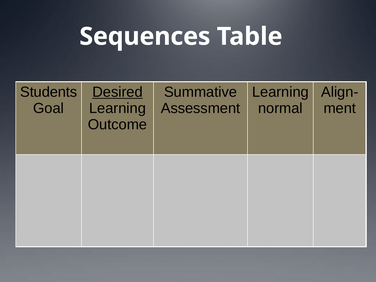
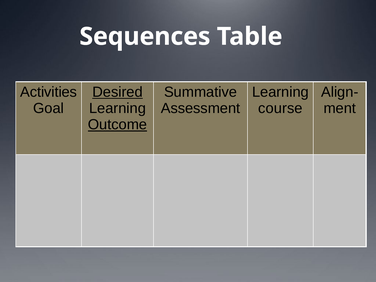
Students: Students -> Activities (49, 92)
normal: normal -> course (280, 108)
Outcome underline: none -> present (117, 125)
